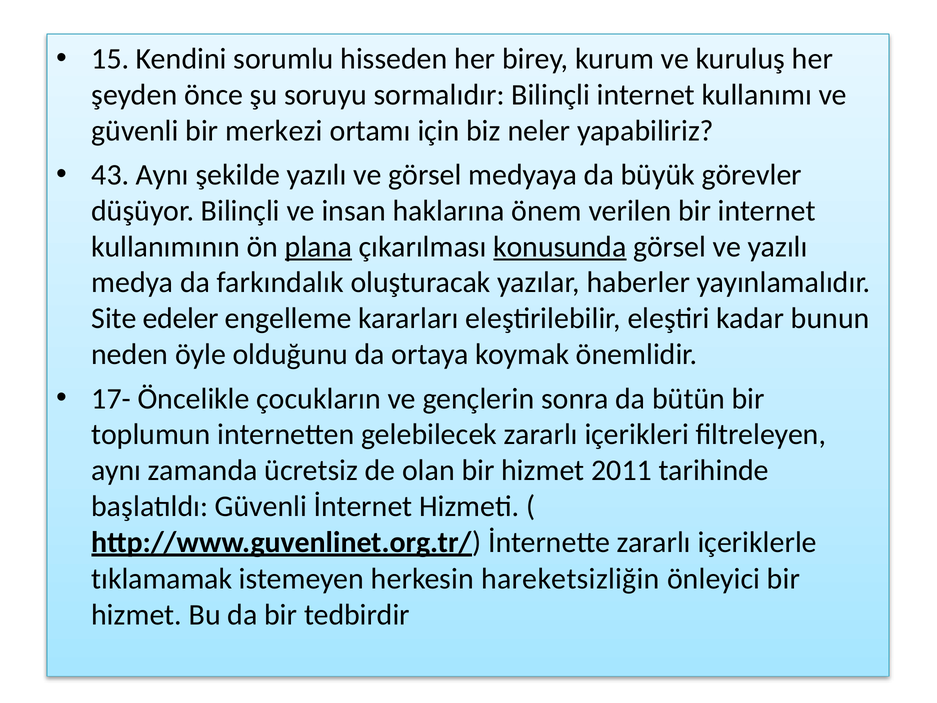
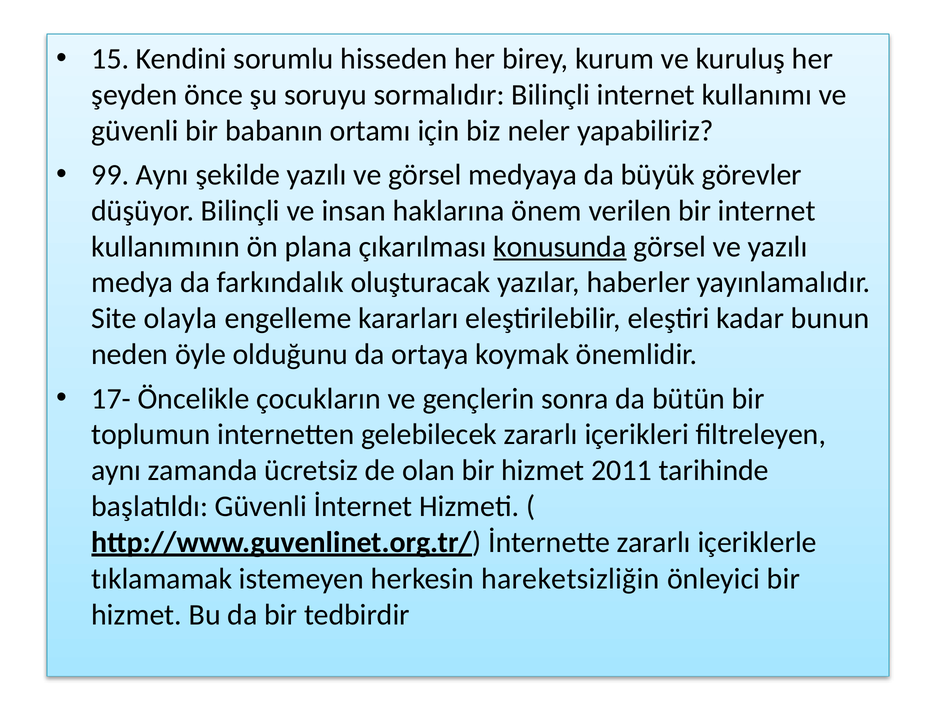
merkezi: merkezi -> babanın (274, 131)
43: 43 -> 99 (110, 175)
plana underline: present -> none (318, 247)
edeler: edeler -> olayla (180, 318)
